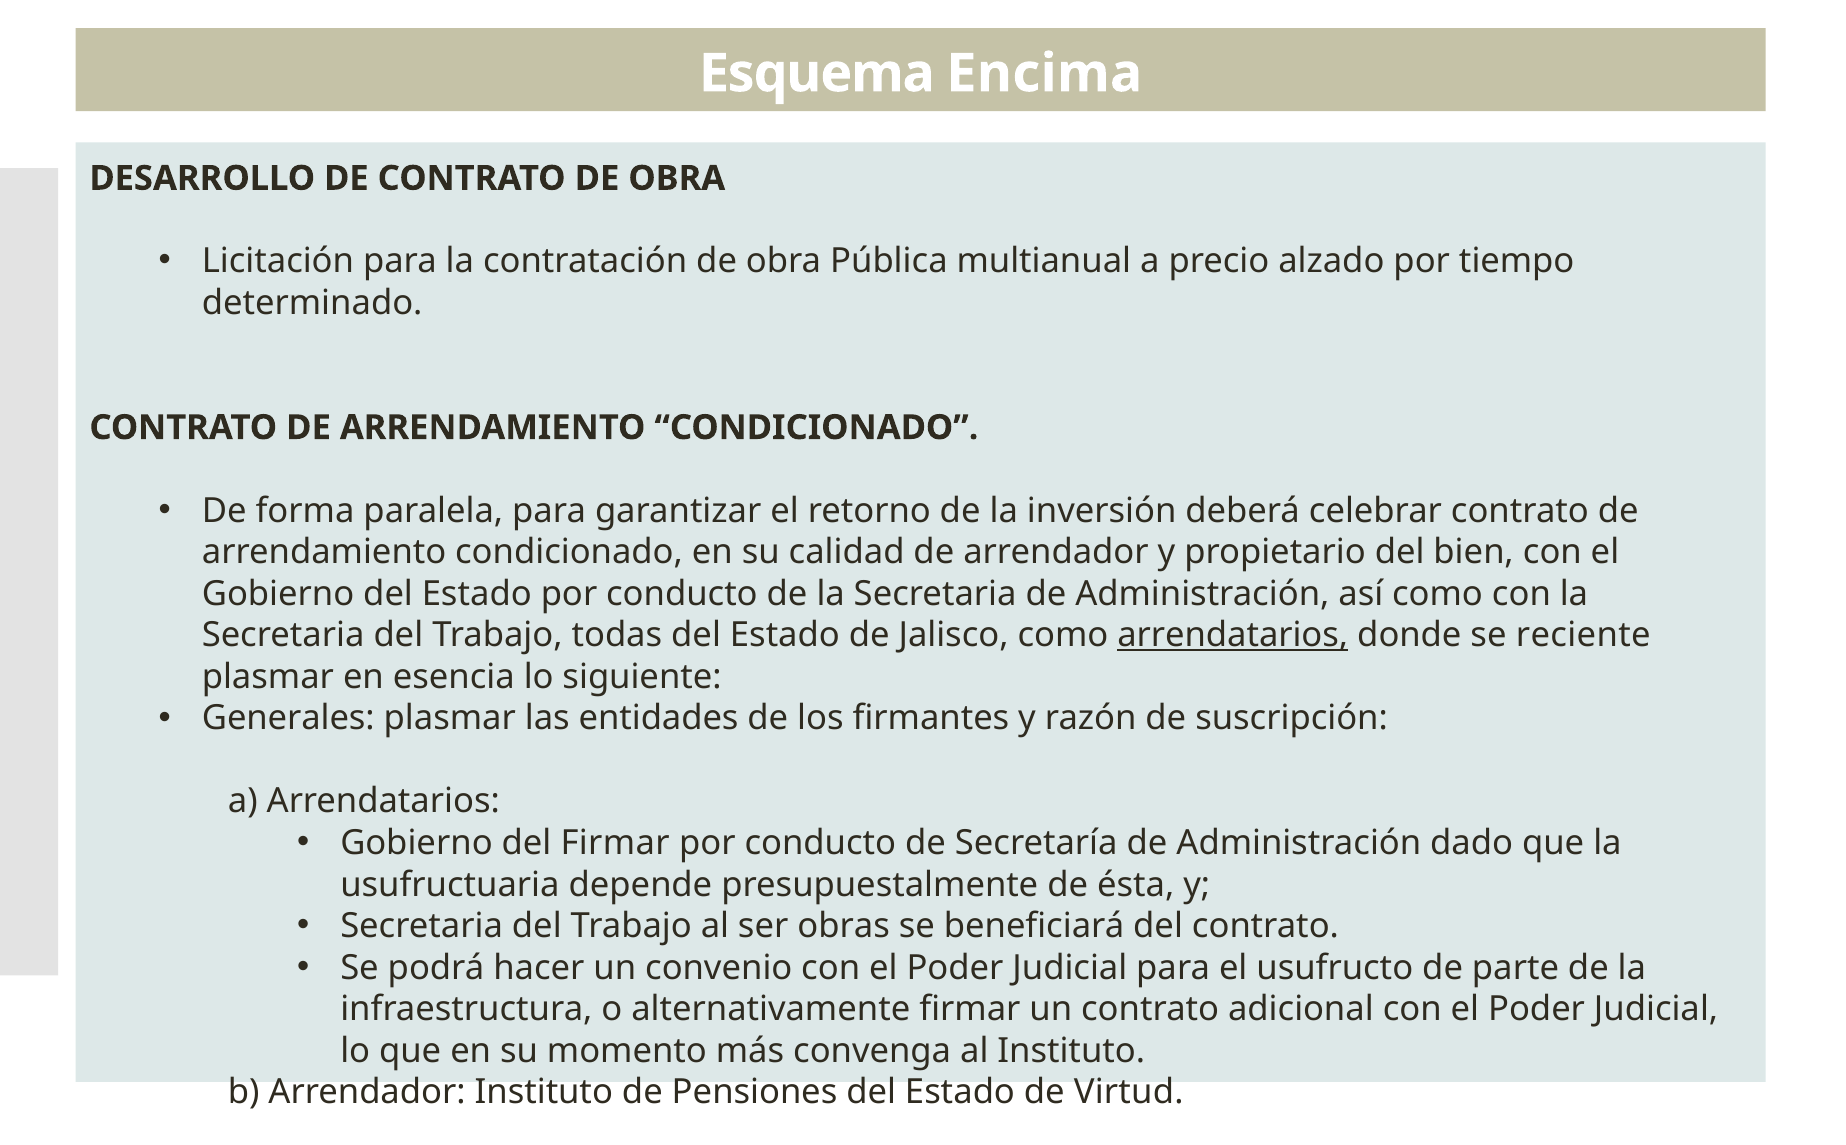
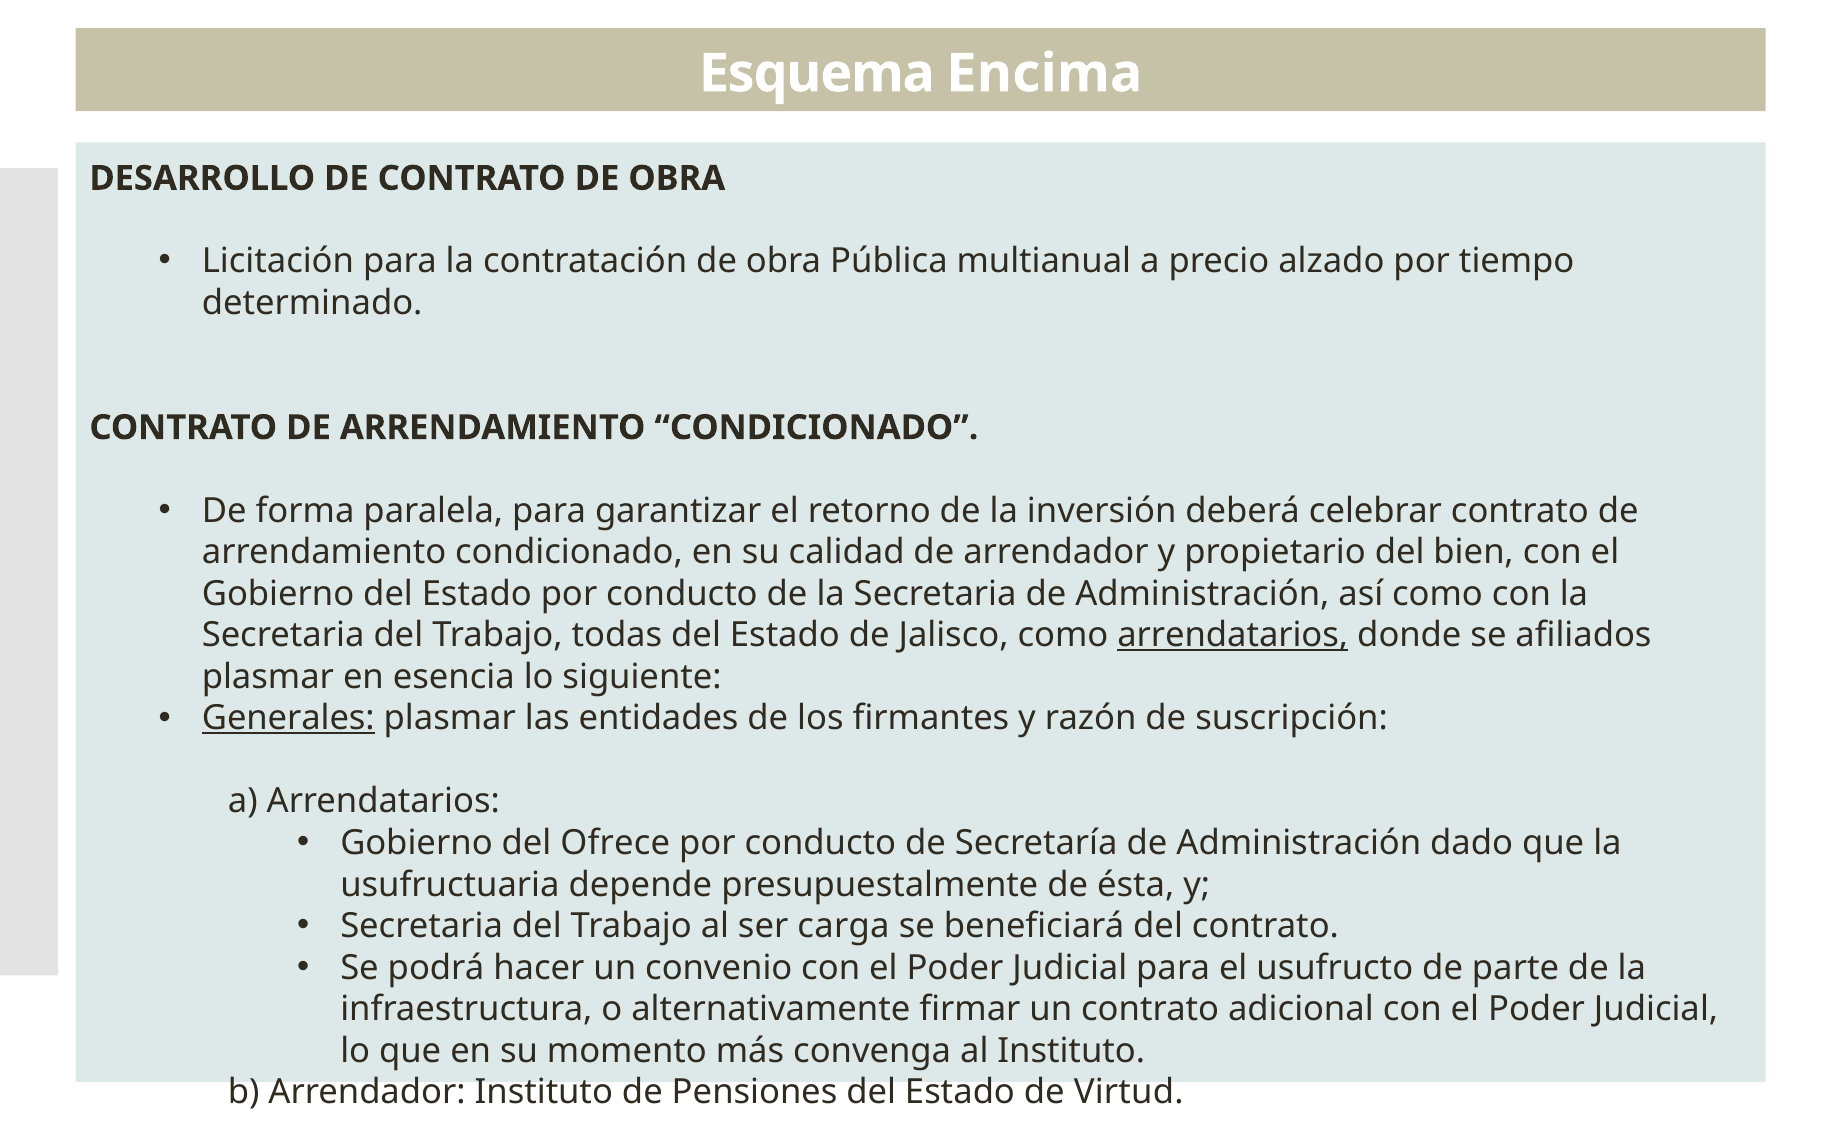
reciente: reciente -> afiliados (1583, 635)
Generales underline: none -> present (288, 718)
del Firmar: Firmar -> Ofrece (615, 843)
obras: obras -> carga (843, 926)
